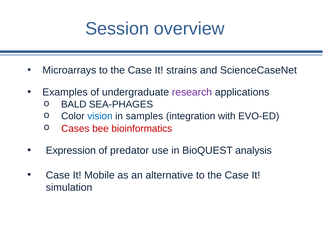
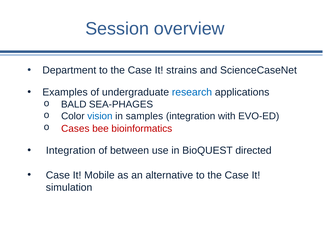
Microarrays: Microarrays -> Department (69, 70)
research colour: purple -> blue (192, 92)
Expression: Expression -> Integration (71, 151)
predator: predator -> between (130, 151)
analysis: analysis -> directed (253, 151)
